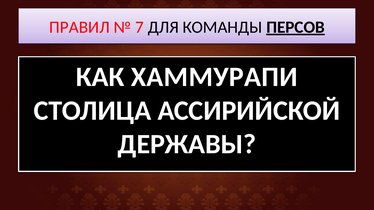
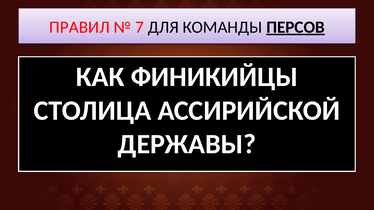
ХАММУРАПИ: ХАММУРАПИ -> ФИНИКИЙЦЫ (214, 77)
